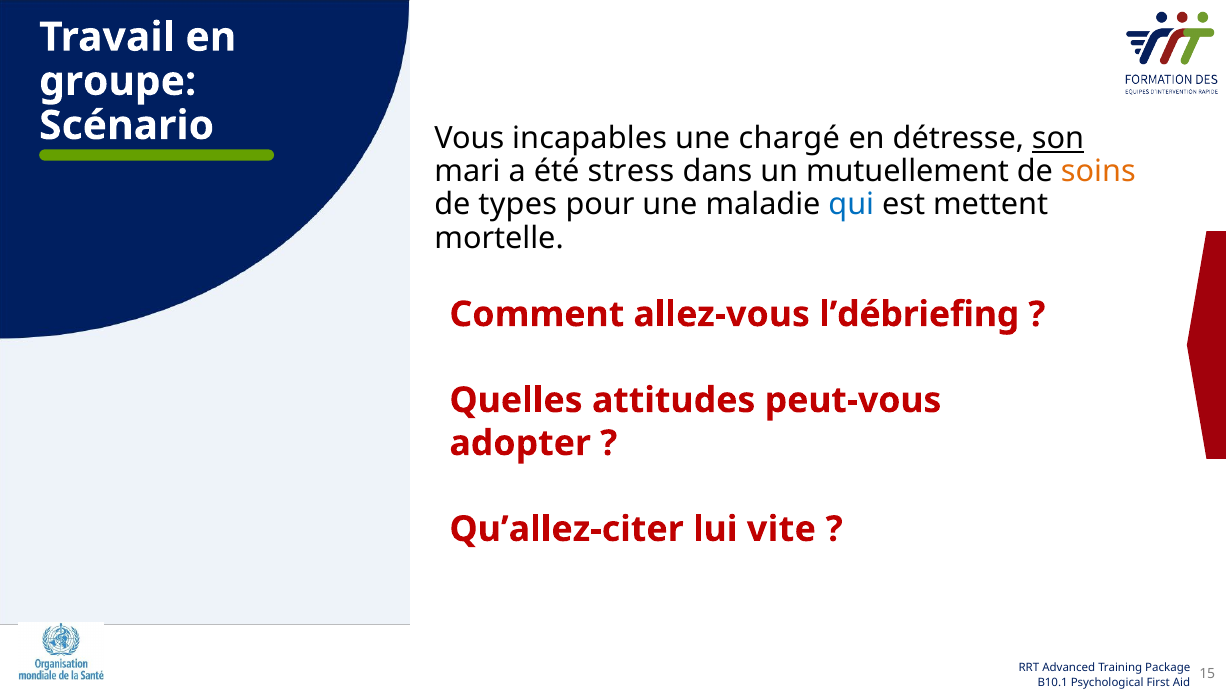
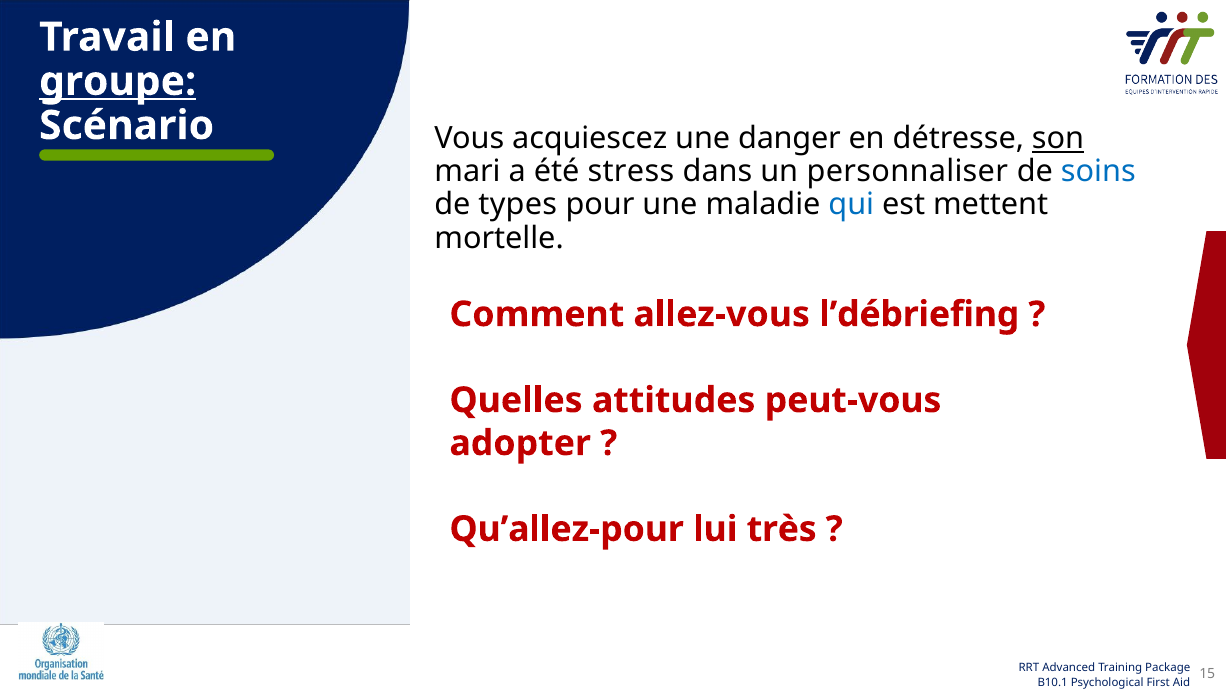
groupe underline: none -> present (118, 81)
incapables: incapables -> acquiescez (590, 138)
chargé: chargé -> danger (789, 138)
mutuellement: mutuellement -> personnaliser (907, 172)
soins colour: orange -> blue (1098, 172)
Qu’allez-citer: Qu’allez-citer -> Qu’allez-pour (567, 529)
vite: vite -> très (782, 529)
